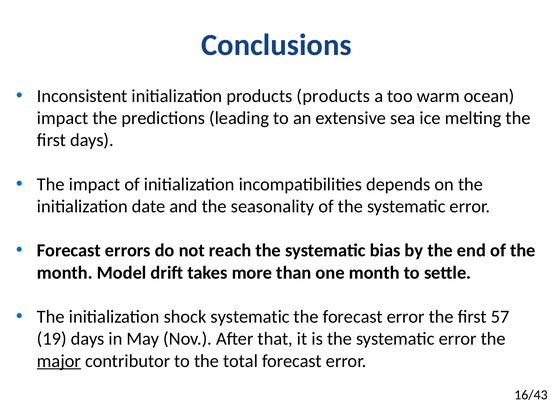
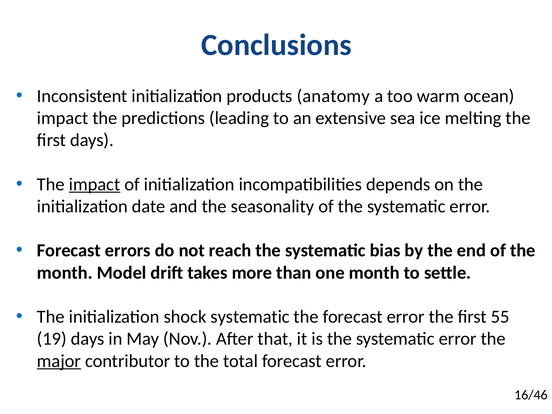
products products: products -> anatomy (333, 96)
impact underline: none -> present (95, 184)
57: 57 -> 55 (500, 317)
16/43: 16/43 -> 16/46 (531, 395)
